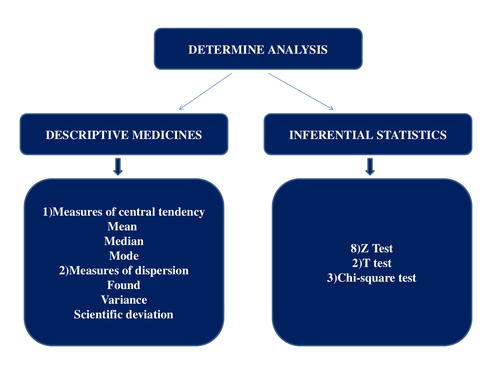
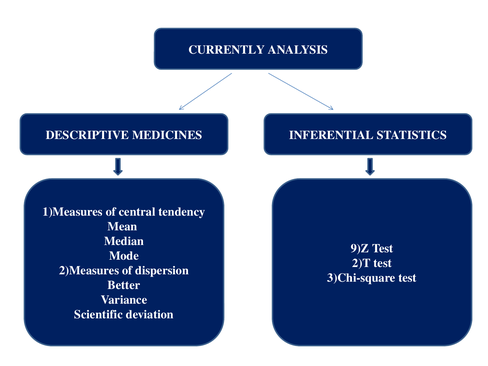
DETERMINE: DETERMINE -> CURRENTLY (227, 50)
8)Z: 8)Z -> 9)Z (360, 248)
Found: Found -> Better (124, 285)
